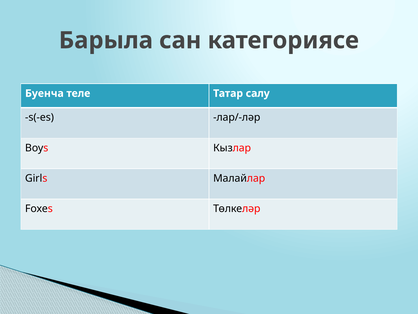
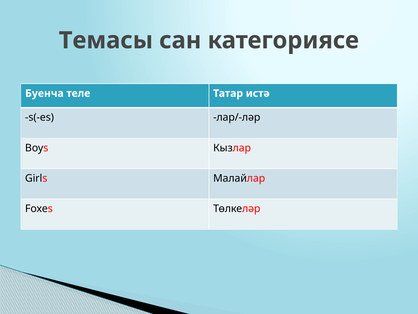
Барыла: Барыла -> Темасы (106, 40)
салу: салу -> истә (258, 93)
